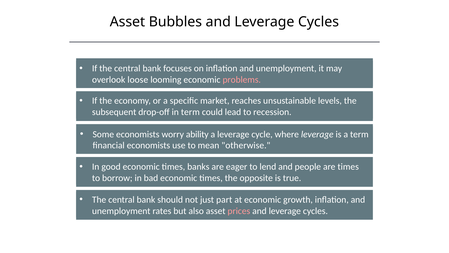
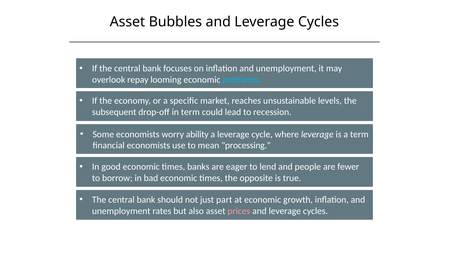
loose: loose -> repay (138, 80)
problems colour: pink -> light blue (242, 80)
otherwise: otherwise -> processing (246, 145)
are times: times -> fewer (348, 167)
